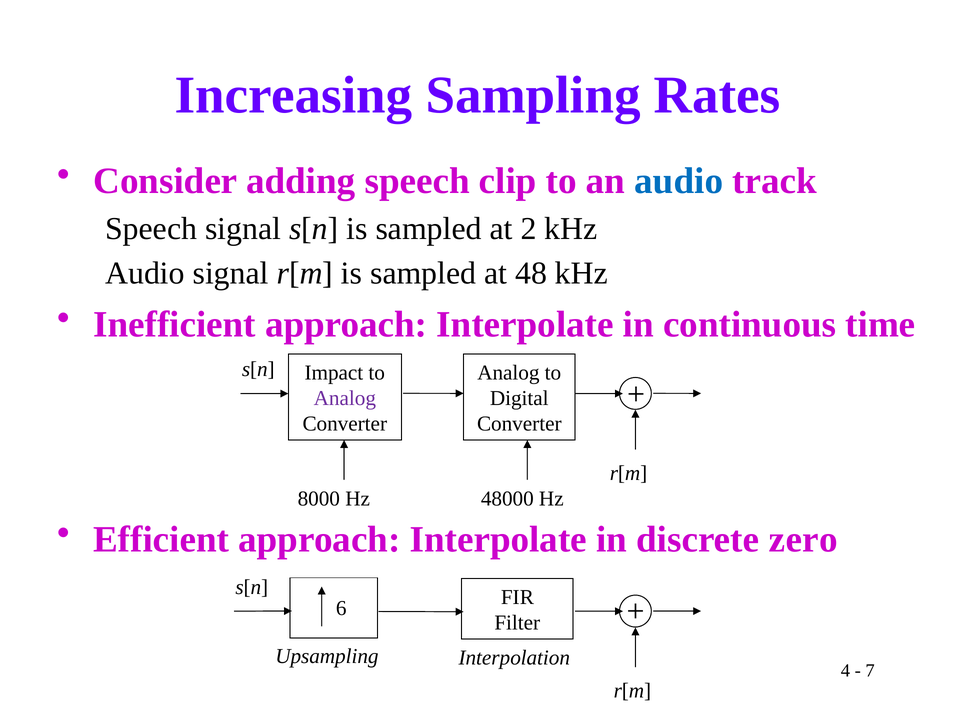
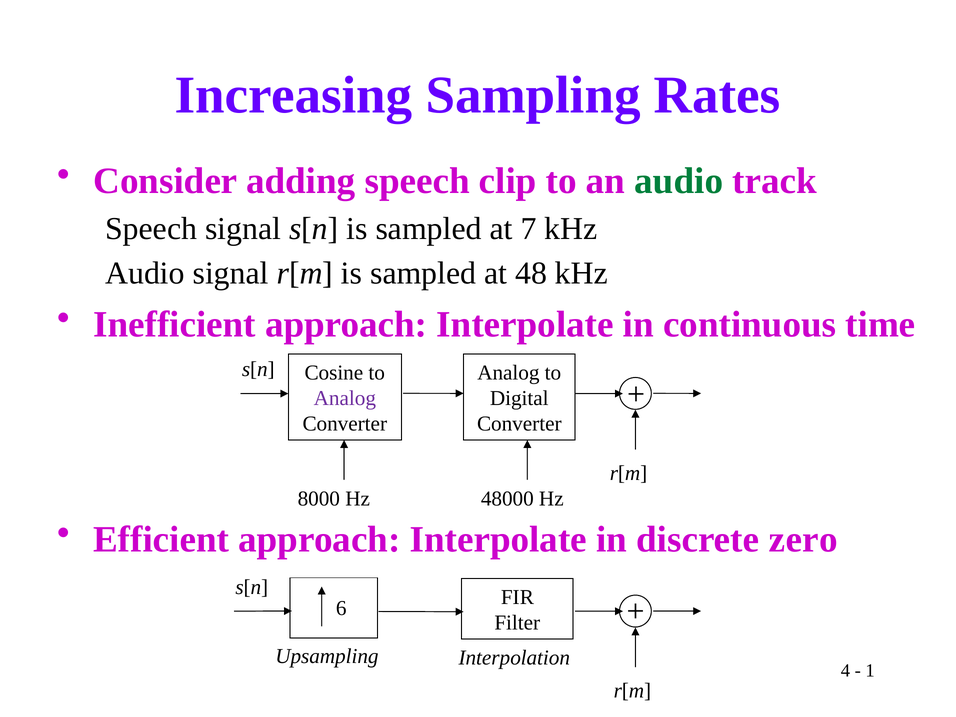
audio colour: blue -> green (679, 181)
2: 2 -> 7 (529, 229)
Impact: Impact -> Cosine (334, 373)
7: 7 -> 1 (870, 671)
